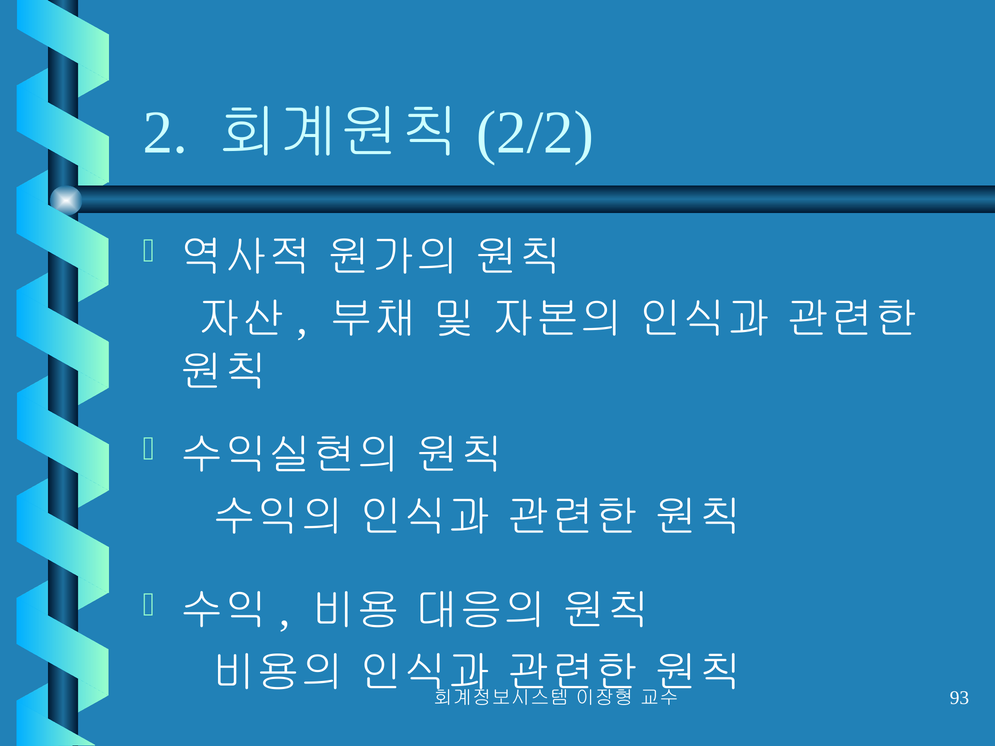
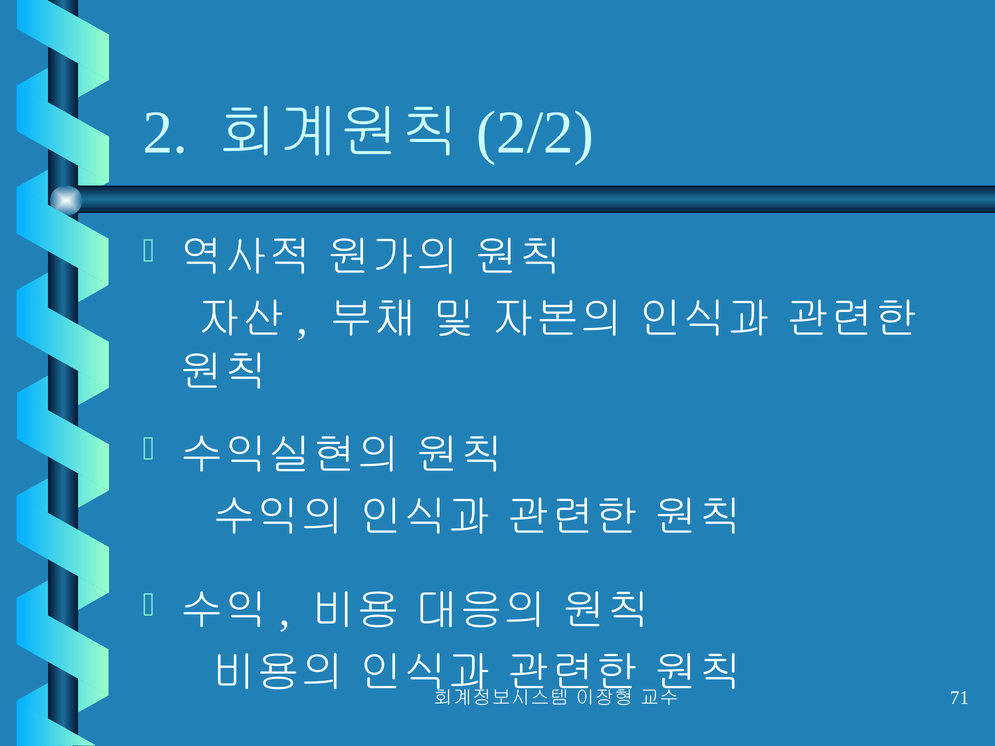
93: 93 -> 71 (959, 698)
